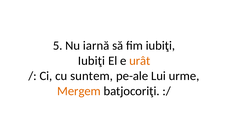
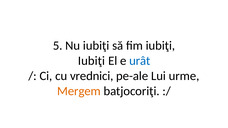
Nu iarnă: iarnă -> iubiţi (96, 46)
urât colour: orange -> blue (140, 61)
suntem: suntem -> vrednici (92, 76)
